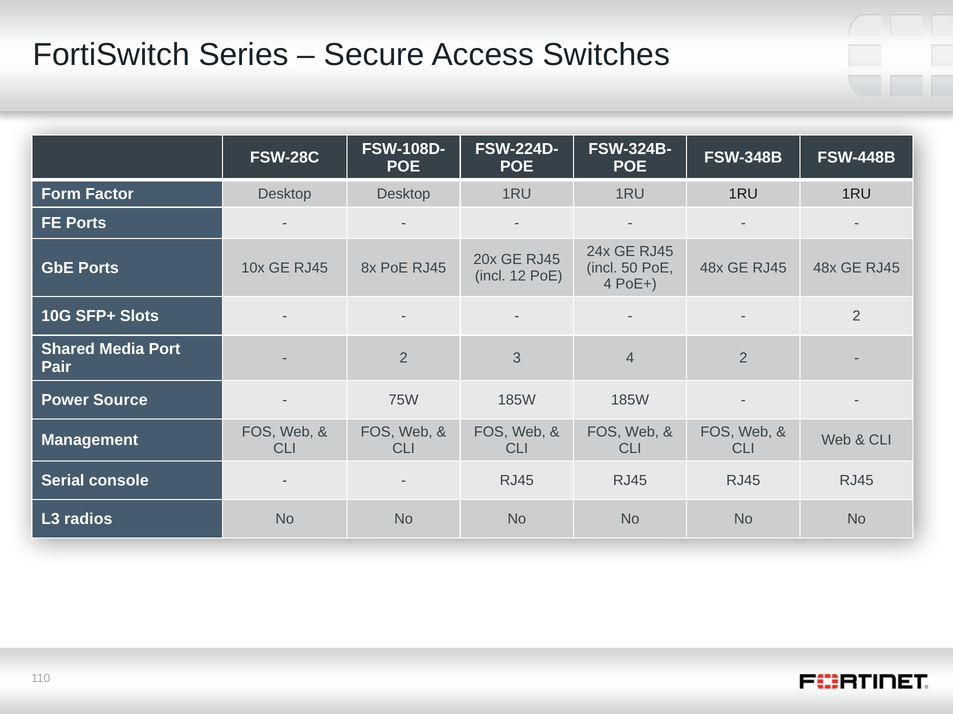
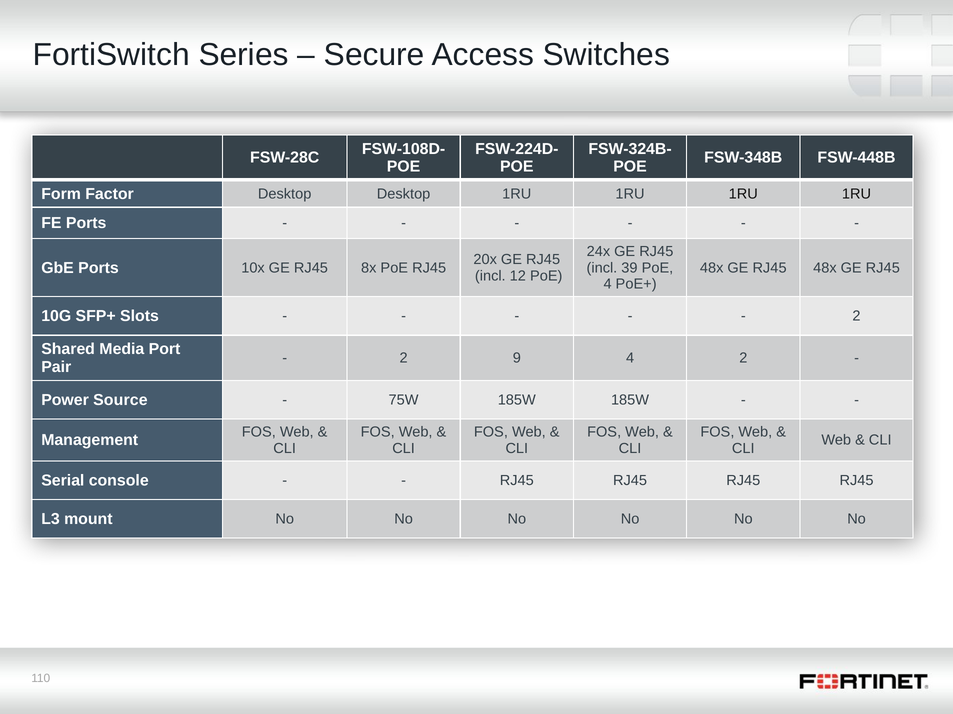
50: 50 -> 39 (629, 268)
3: 3 -> 9 (517, 358)
radios: radios -> mount (88, 520)
